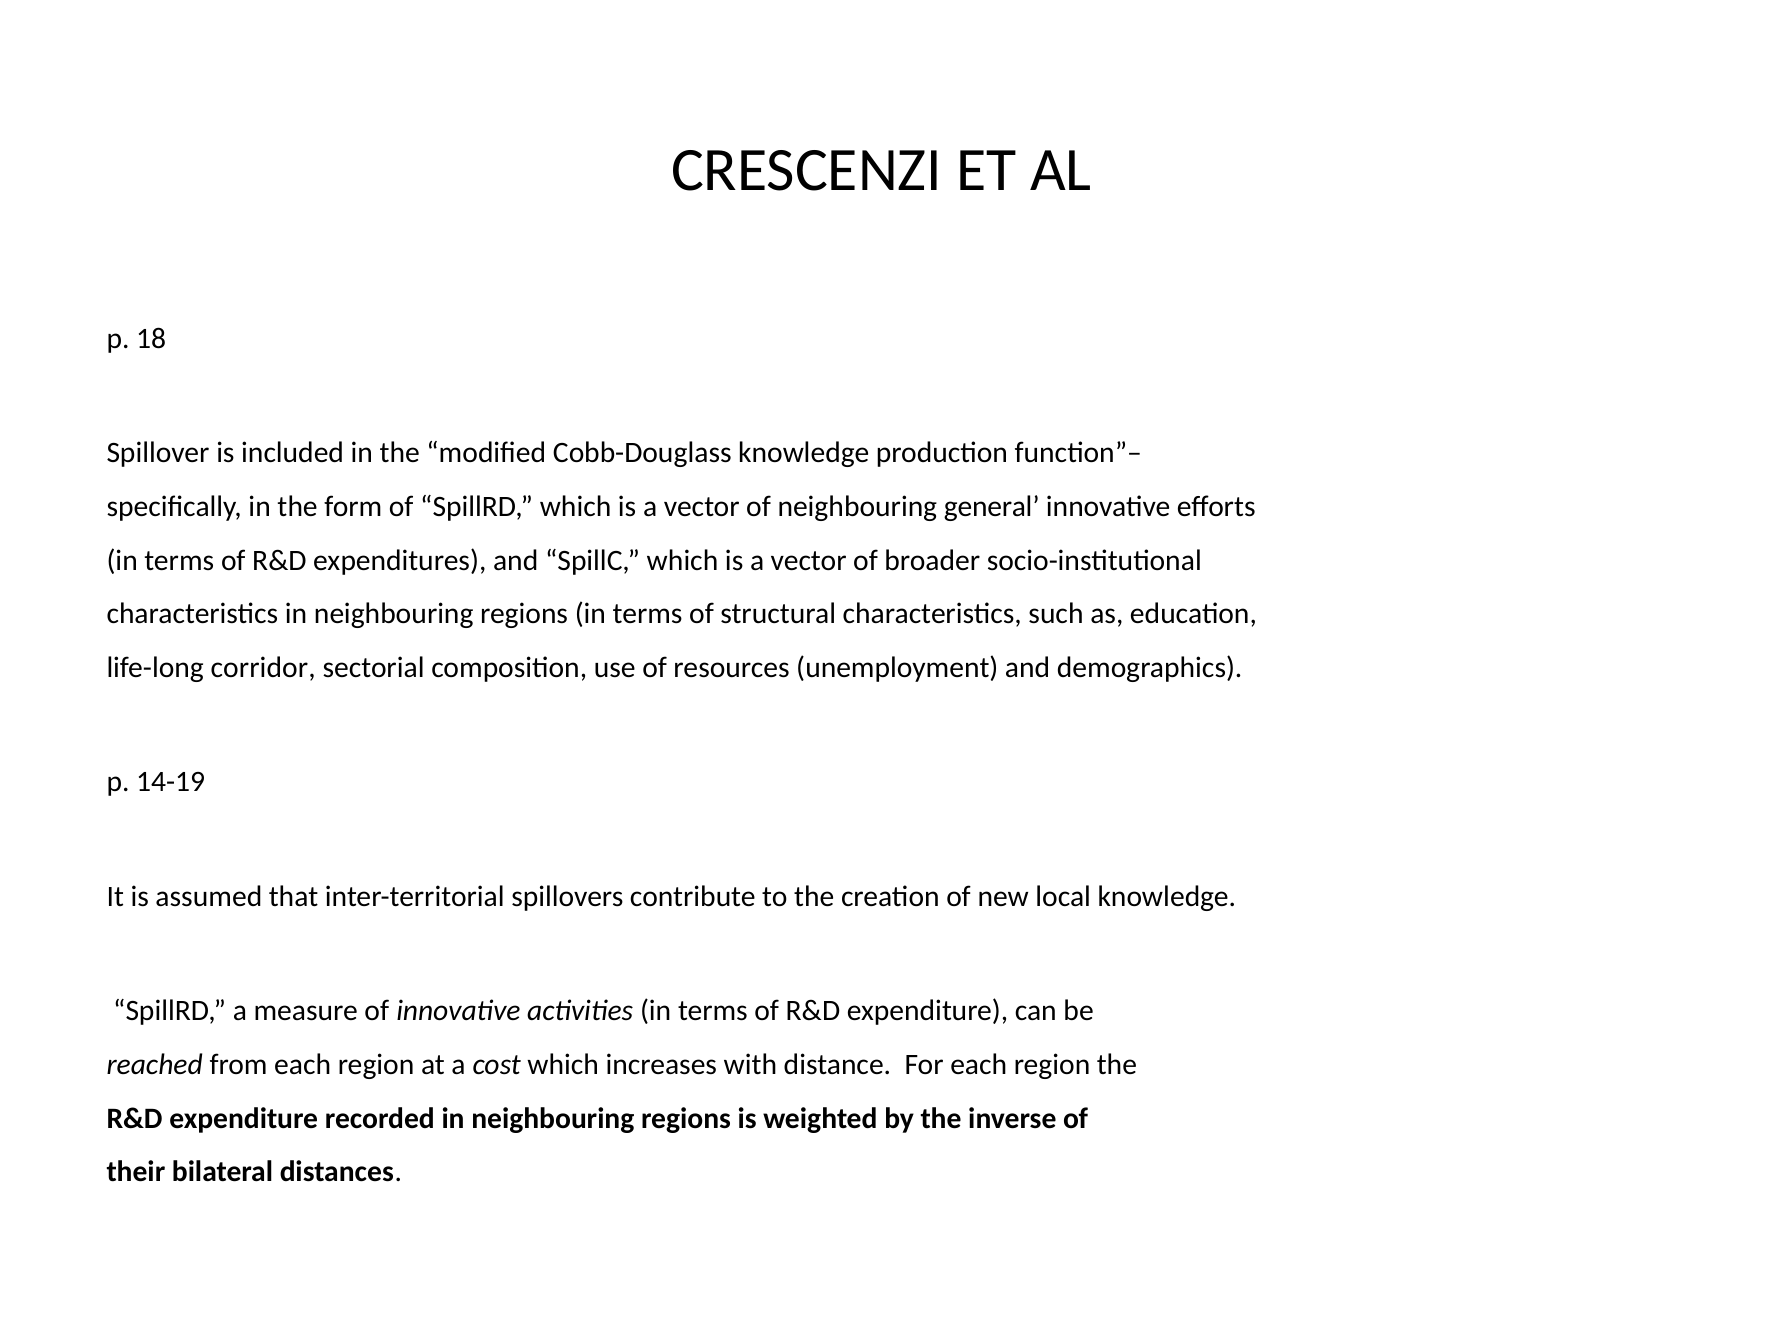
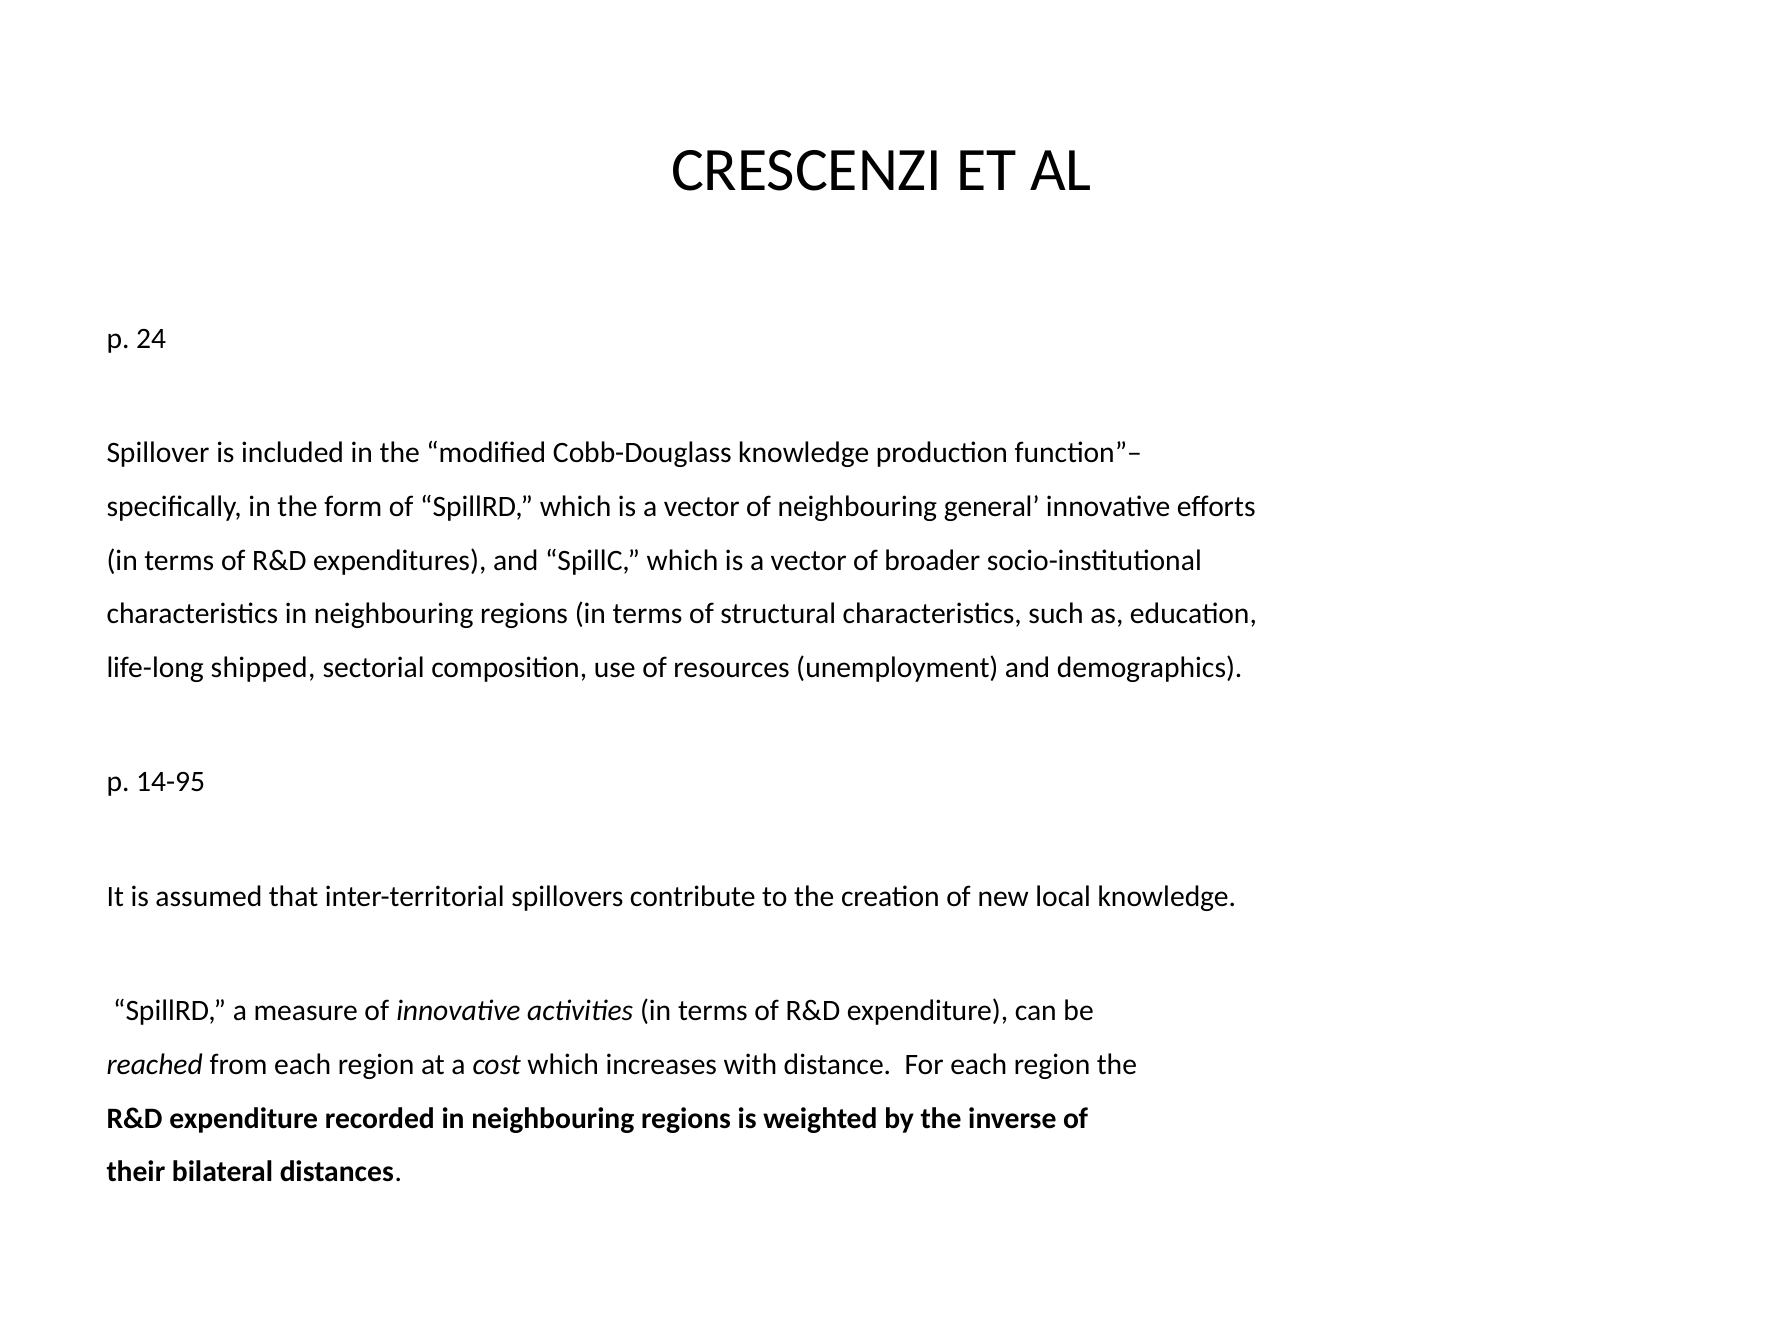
18: 18 -> 24 (151, 338)
corridor: corridor -> shipped (263, 668)
14-19: 14-19 -> 14-95 (171, 782)
